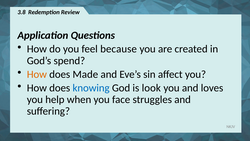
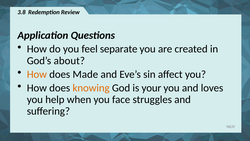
because: because -> separate (119, 49)
spend: spend -> about (69, 61)
knowing colour: blue -> orange (91, 88)
look: look -> your (151, 88)
